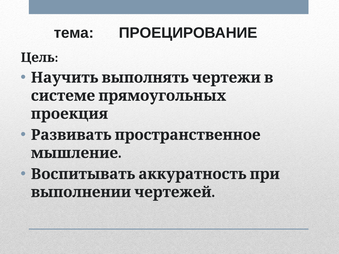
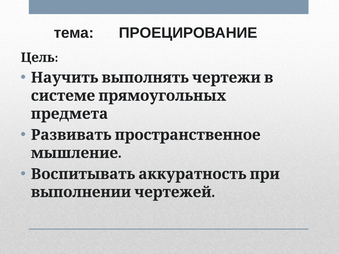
проекция: проекция -> предмета (69, 114)
